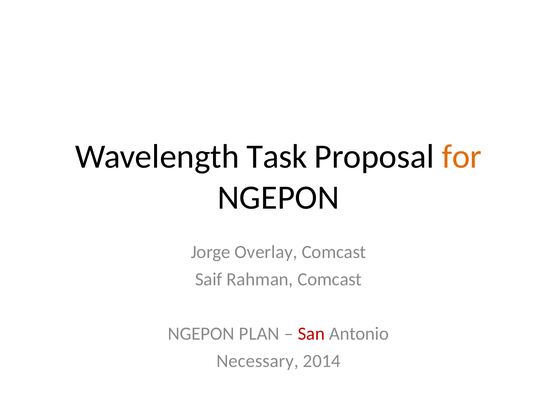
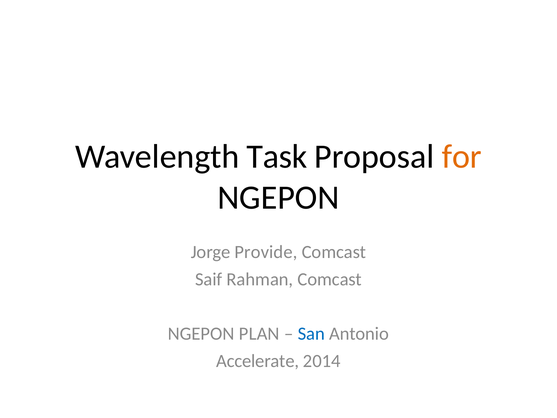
Overlay: Overlay -> Provide (266, 252)
San colour: red -> blue (311, 334)
Necessary: Necessary -> Accelerate (258, 361)
